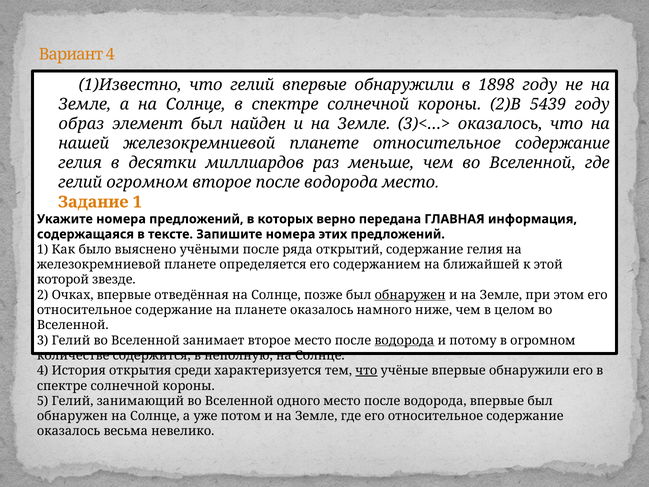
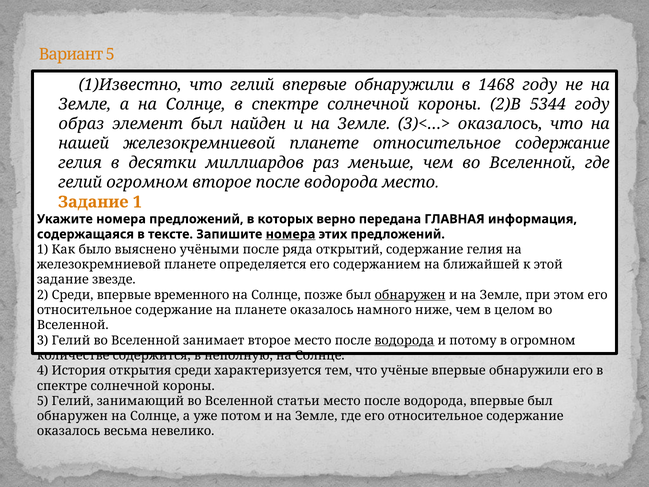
Вариант 4: 4 -> 5 (110, 55)
1898: 1898 -> 1468 (496, 85)
5439: 5439 -> 5344 (548, 105)
номера underline: none -> present (290, 234)
которой: которой -> задание (63, 280)
2 Очках: Очках -> Среди (73, 295)
отведённая: отведённая -> временного (192, 295)
что underline: present -> none (366, 370)
одного: одного -> статьи (298, 401)
